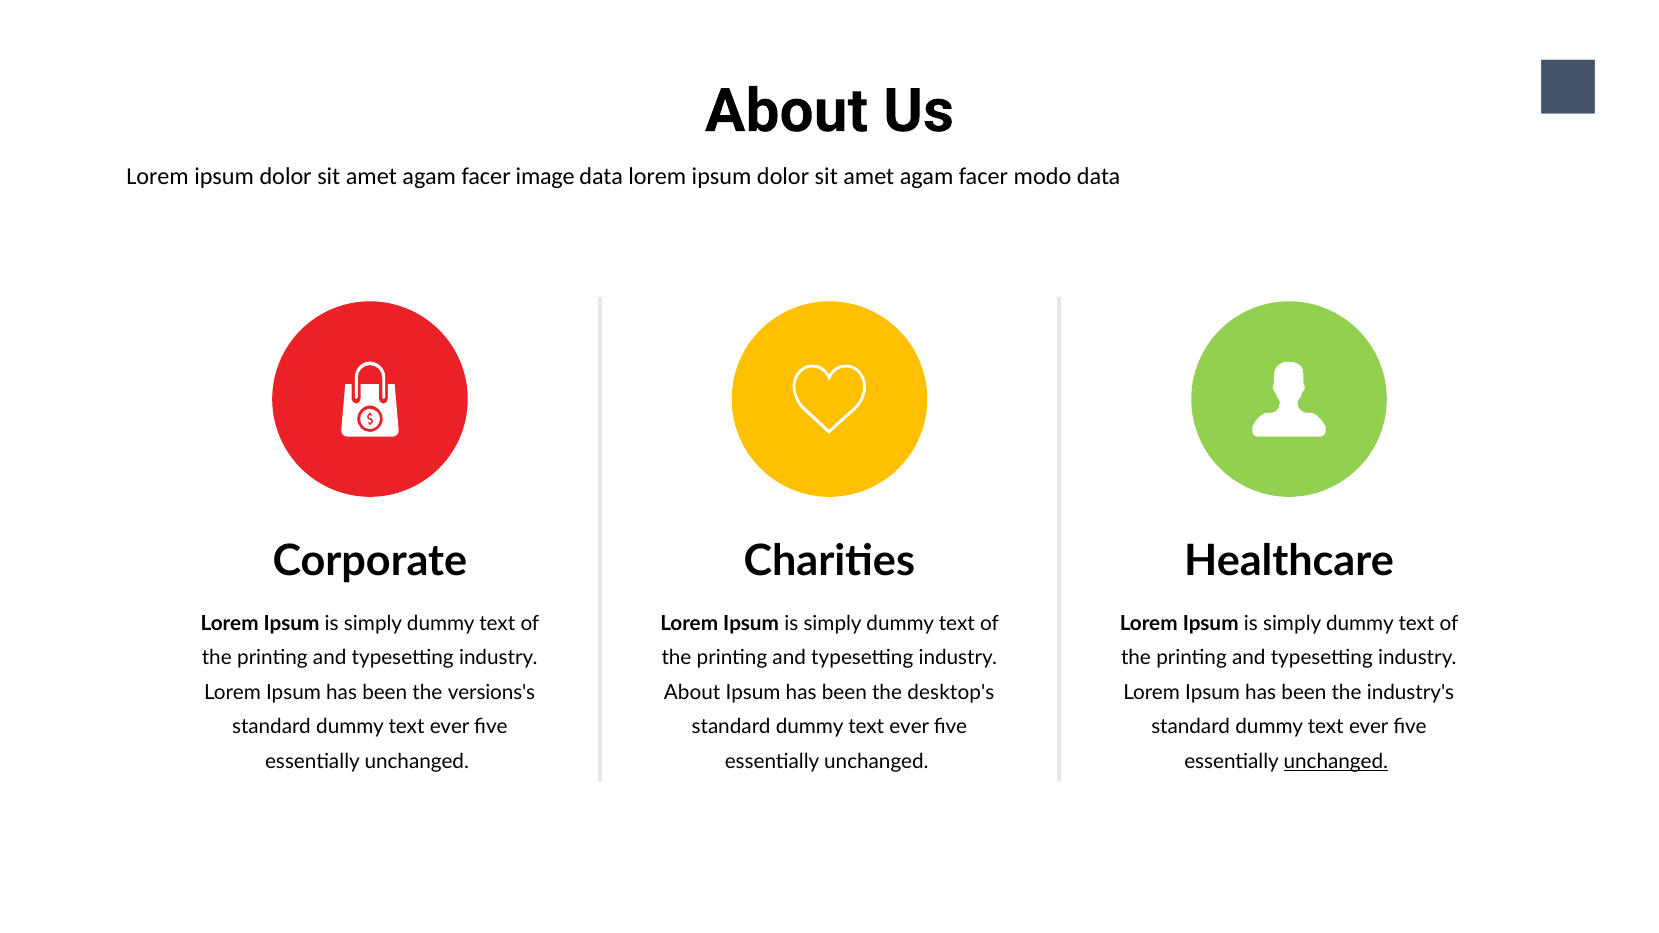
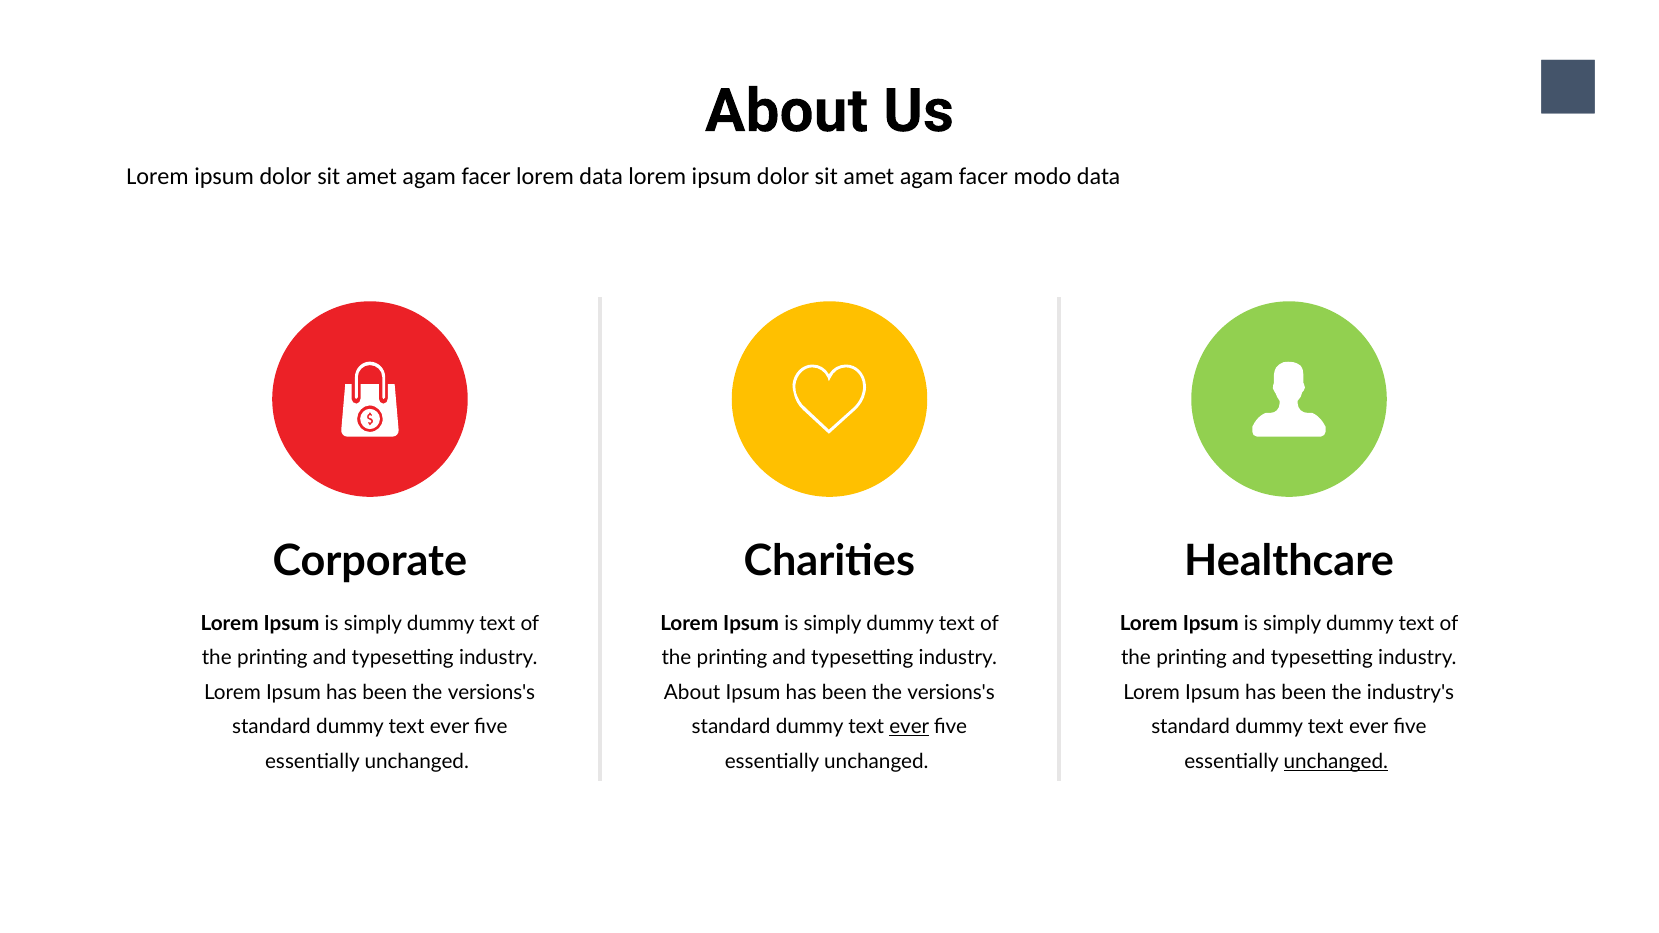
facer image: image -> lorem (545, 177)
desktop's: desktop's -> versions's (951, 692)
ever underline: none -> present (909, 727)
